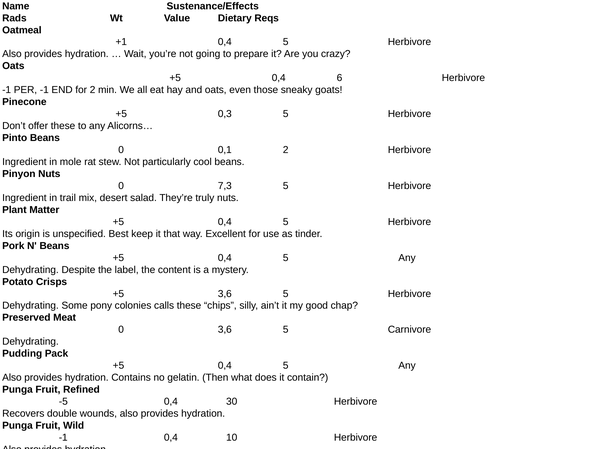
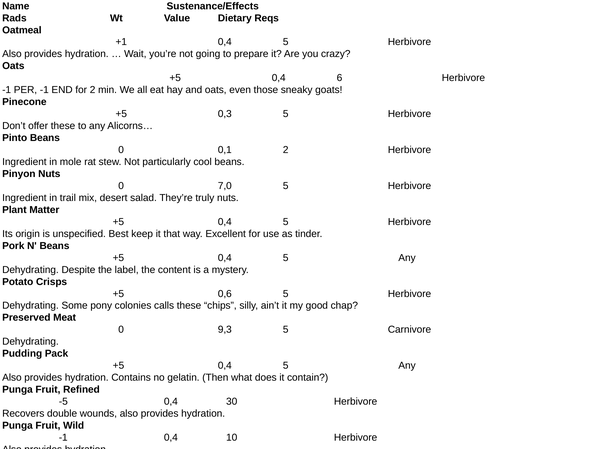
7,3: 7,3 -> 7,0 (225, 186)
+5 3,6: 3,6 -> 0,6 (225, 294)
0 3,6: 3,6 -> 9,3 (225, 330)
